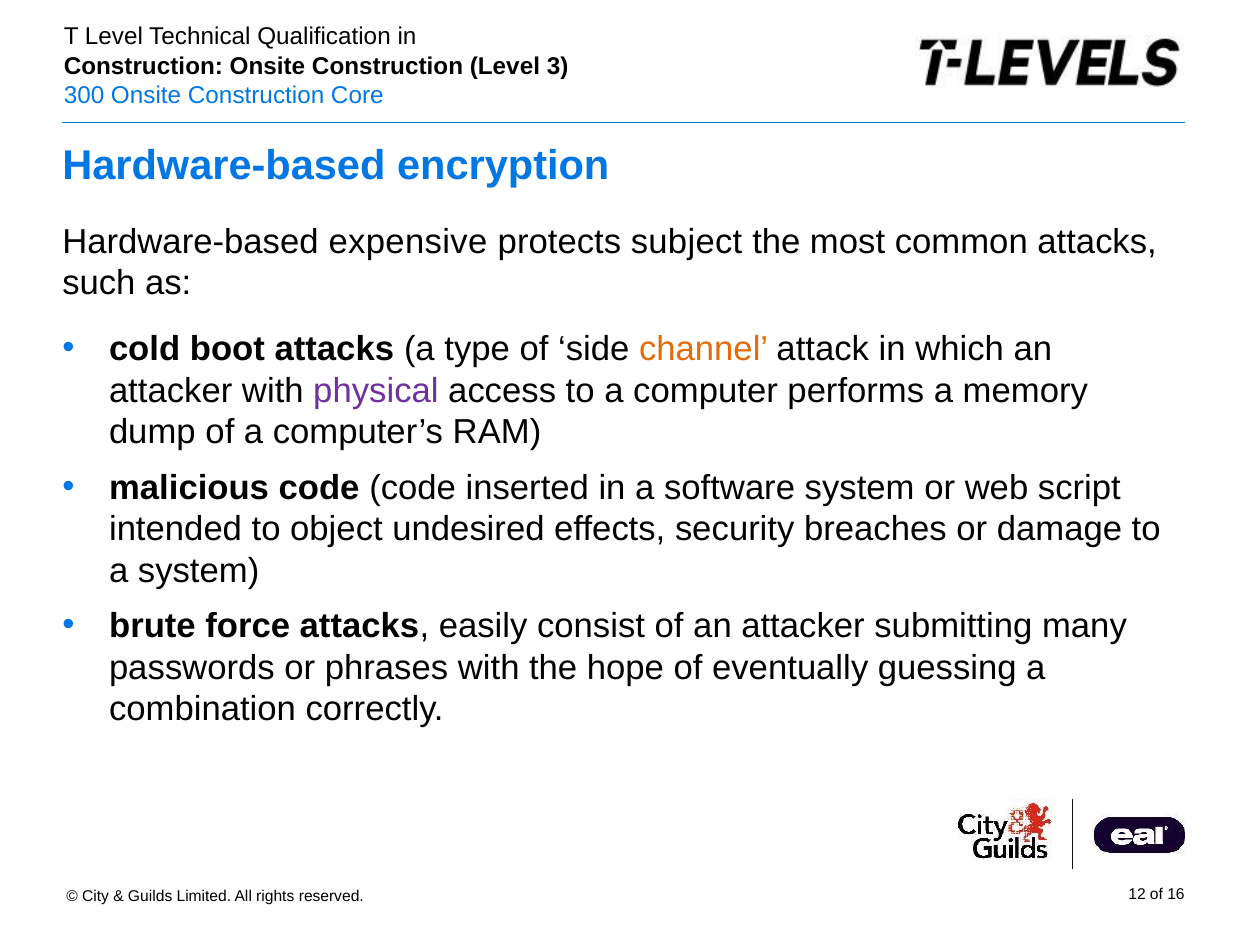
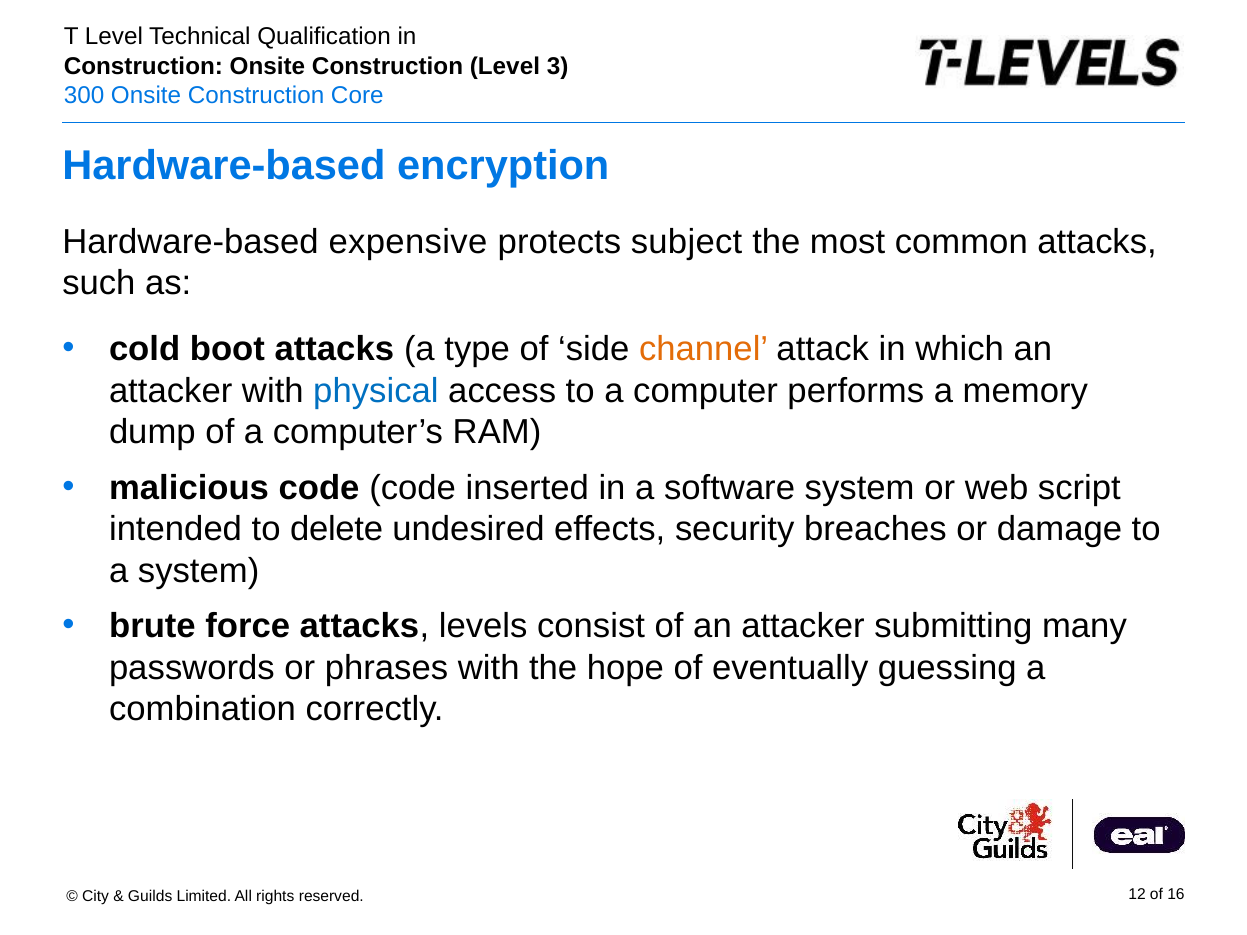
physical colour: purple -> blue (376, 391)
object: object -> delete (337, 529)
easily: easily -> levels (483, 626)
